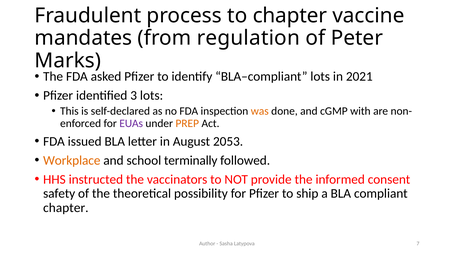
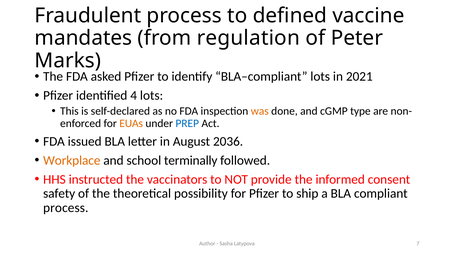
to chapter: chapter -> defined (290, 16)
3: 3 -> 4 (134, 96)
with: with -> type (360, 111)
EUAs colour: purple -> orange (131, 124)
PREP colour: orange -> blue (187, 124)
2053: 2053 -> 2036 (228, 142)
chapter: chapter -> process (66, 208)
